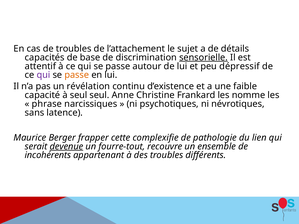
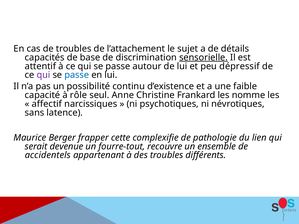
passe colour: orange -> blue (77, 75)
révélation: révélation -> possibilité (88, 86)
à seul: seul -> rôle (78, 95)
phrase: phrase -> affectif (47, 104)
devenue underline: present -> none (66, 147)
incohérents: incohérents -> accidentels (48, 155)
